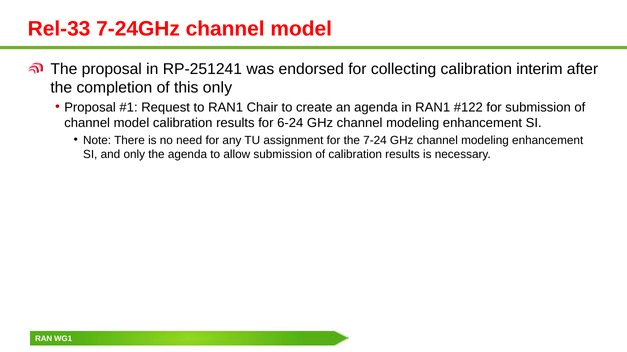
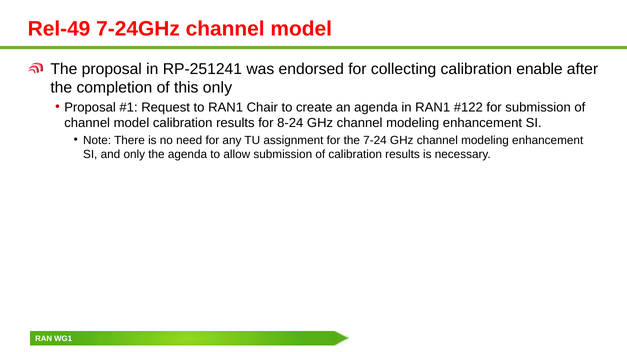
Rel-33: Rel-33 -> Rel-49 (59, 29)
interim: interim -> enable (539, 69)
6-24: 6-24 -> 8-24 (290, 123)
